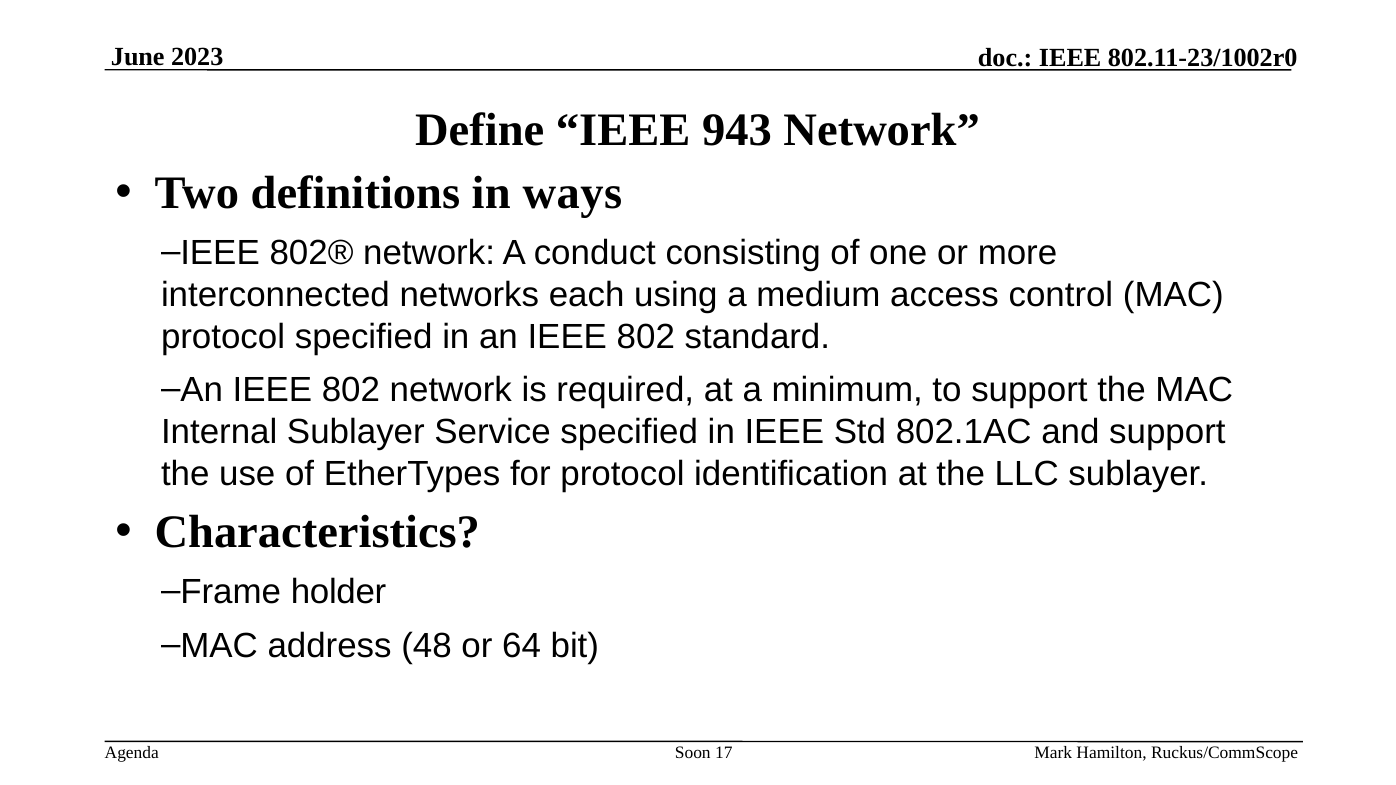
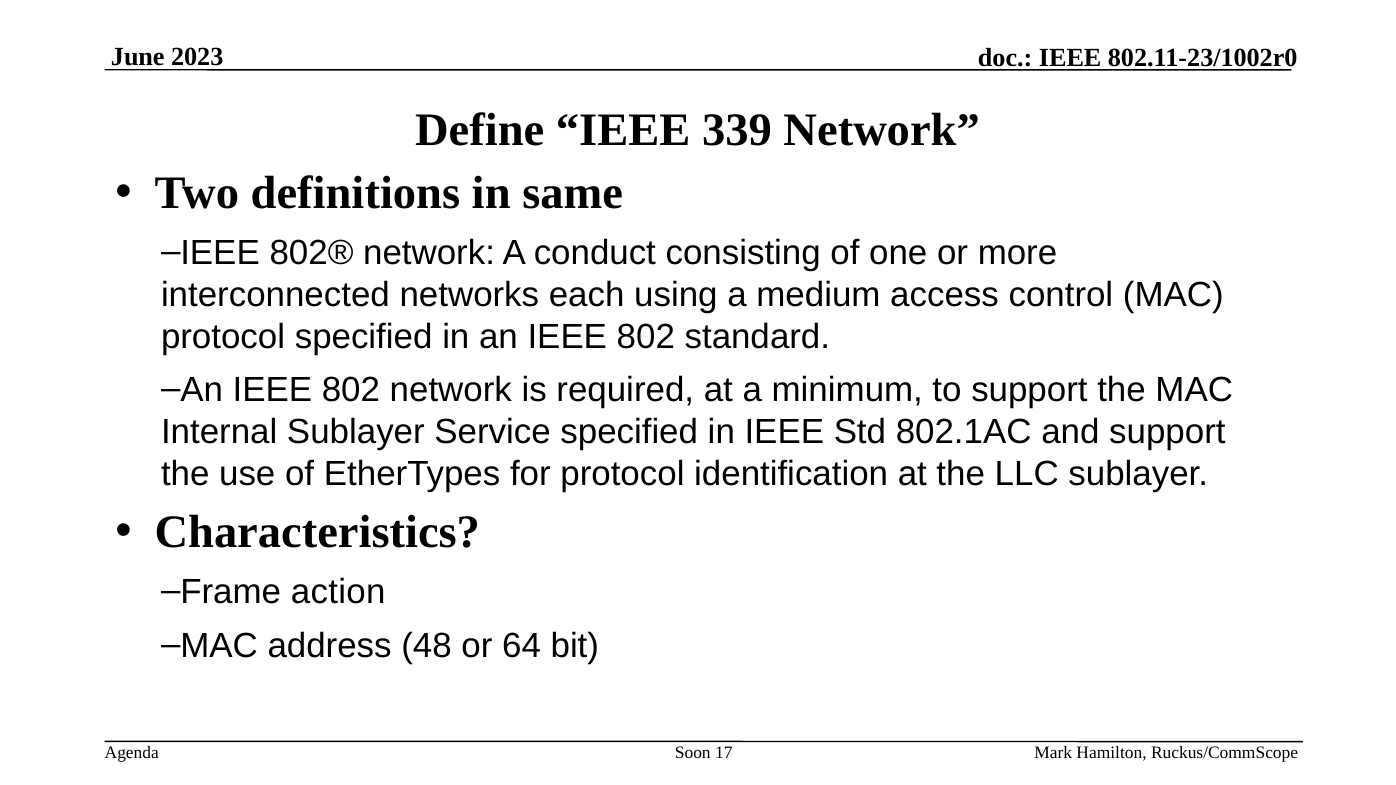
943: 943 -> 339 (737, 130)
ways: ways -> same (573, 194)
holder: holder -> action (338, 592)
